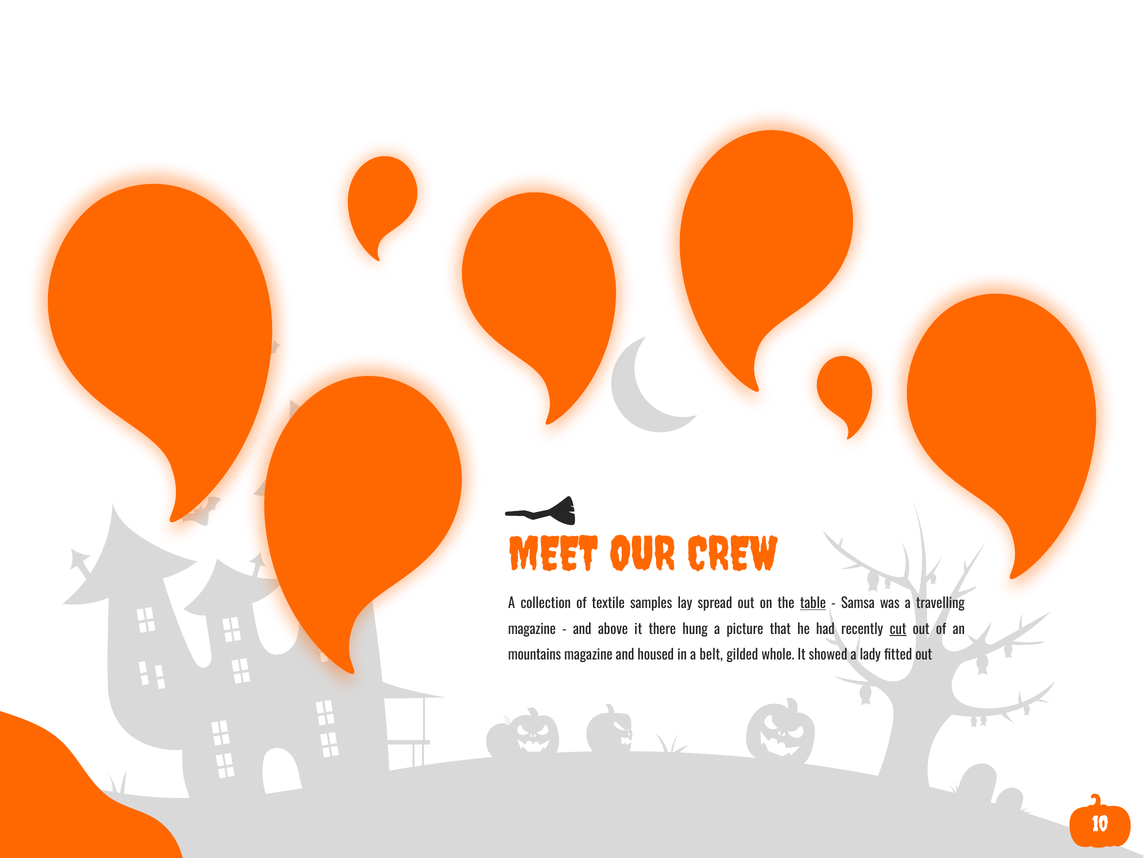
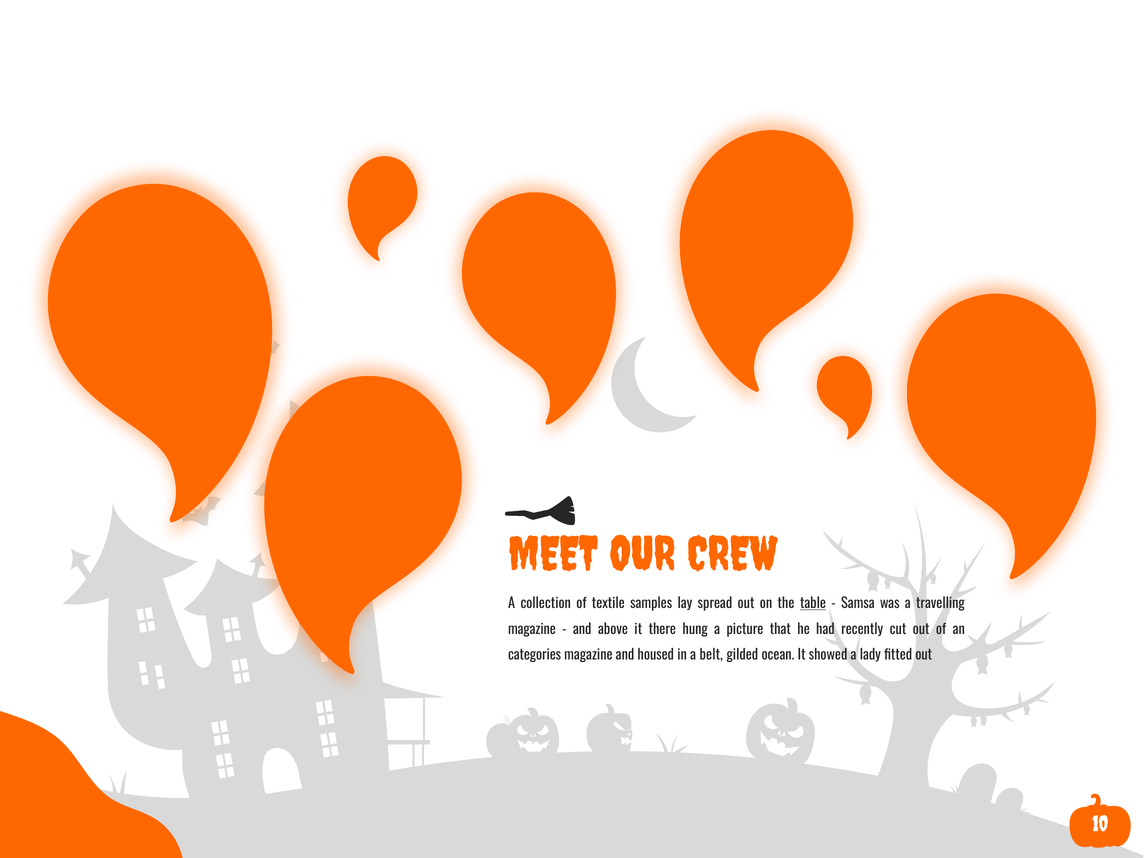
cut underline: present -> none (898, 629)
mountains: mountains -> categories (535, 655)
whole: whole -> ocean (778, 655)
